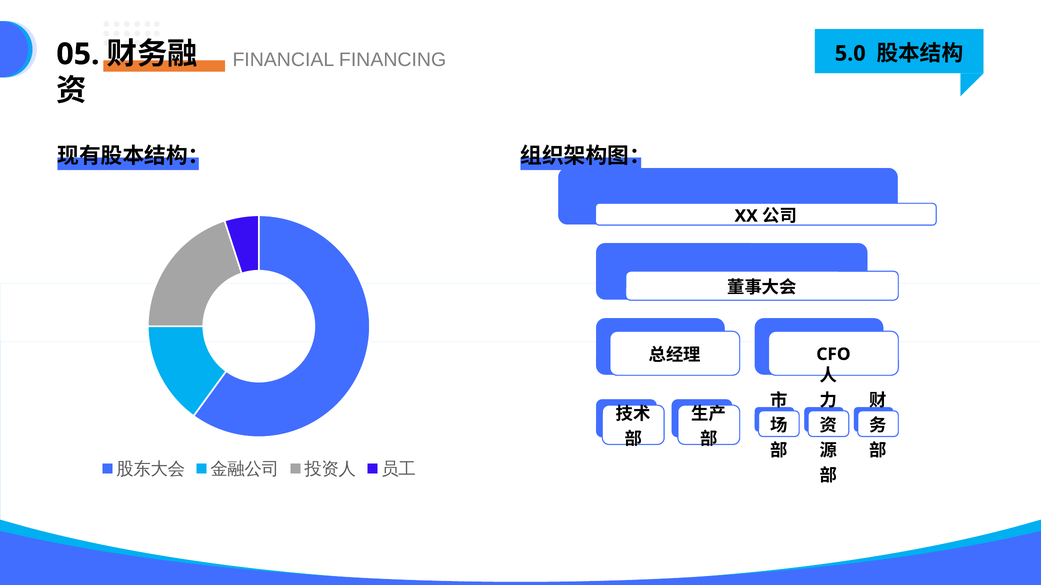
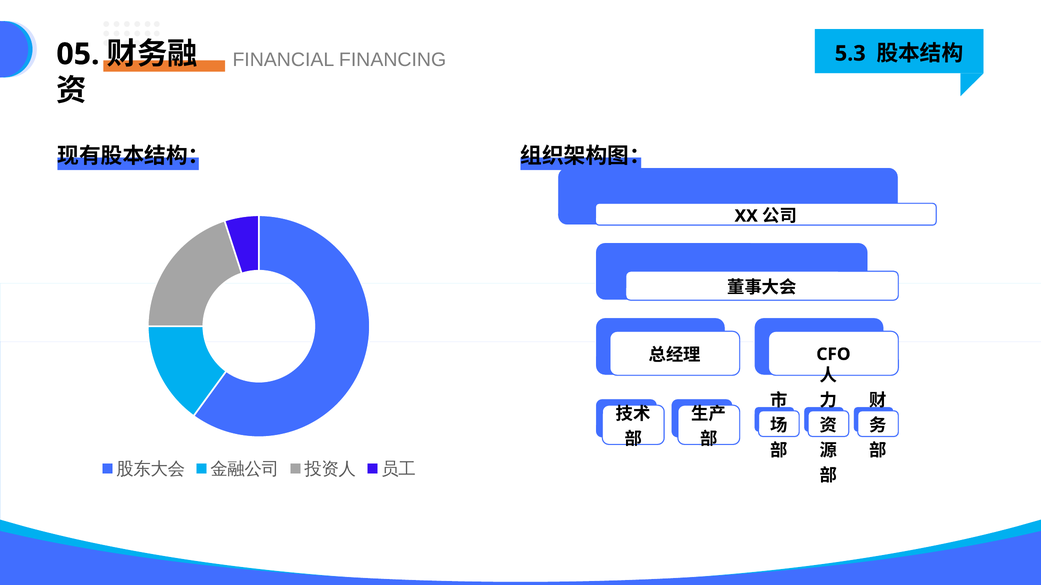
5.0: 5.0 -> 5.3 (850, 54)
